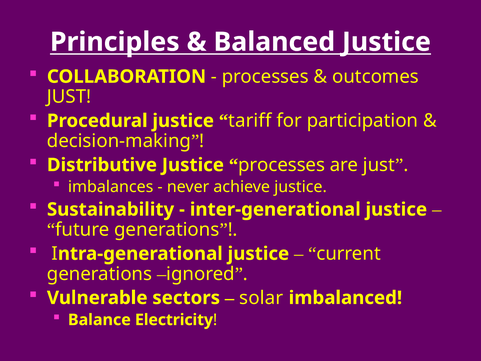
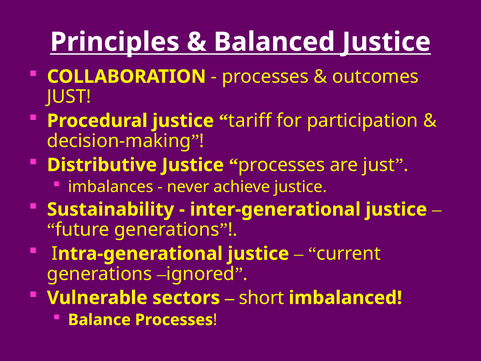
solar: solar -> short (262, 298)
Balance Electricity: Electricity -> Processes (174, 320)
